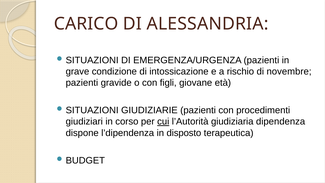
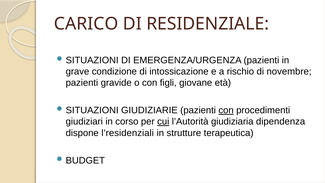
ALESSANDRIA: ALESSANDRIA -> RESIDENZIALE (208, 24)
con underline: none -> present (226, 110)
l’dipendenza: l’dipendenza -> l’residenziali (128, 133)
disposto: disposto -> strutture (184, 133)
